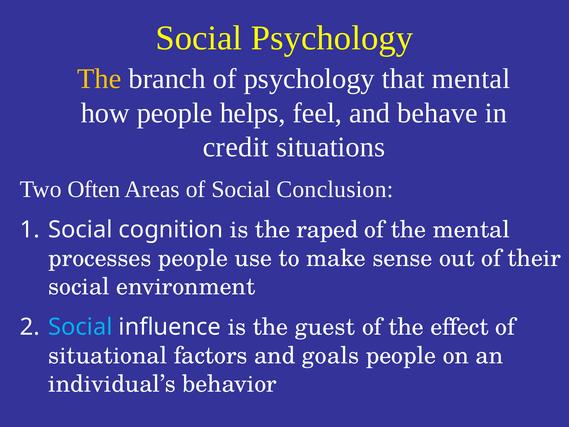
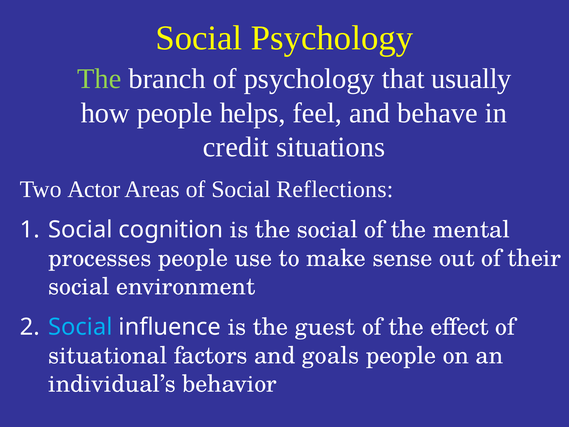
The colour: yellow -> light green (99, 79)
that mental: mental -> usually (471, 79)
Often: Often -> Actor (94, 189)
Conclusion: Conclusion -> Reflections (335, 189)
the raped: raped -> social (327, 230)
